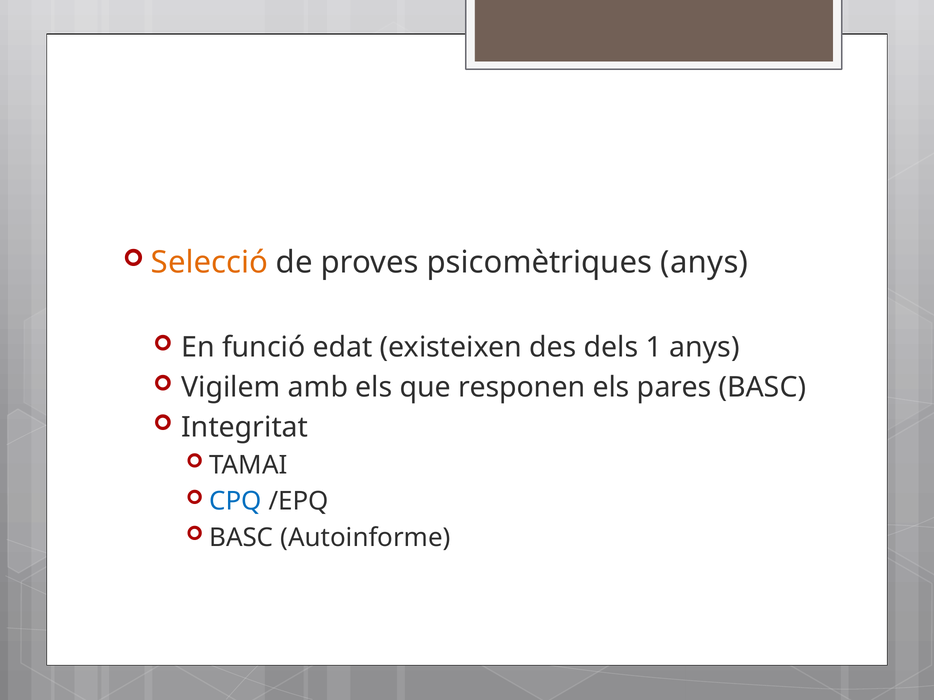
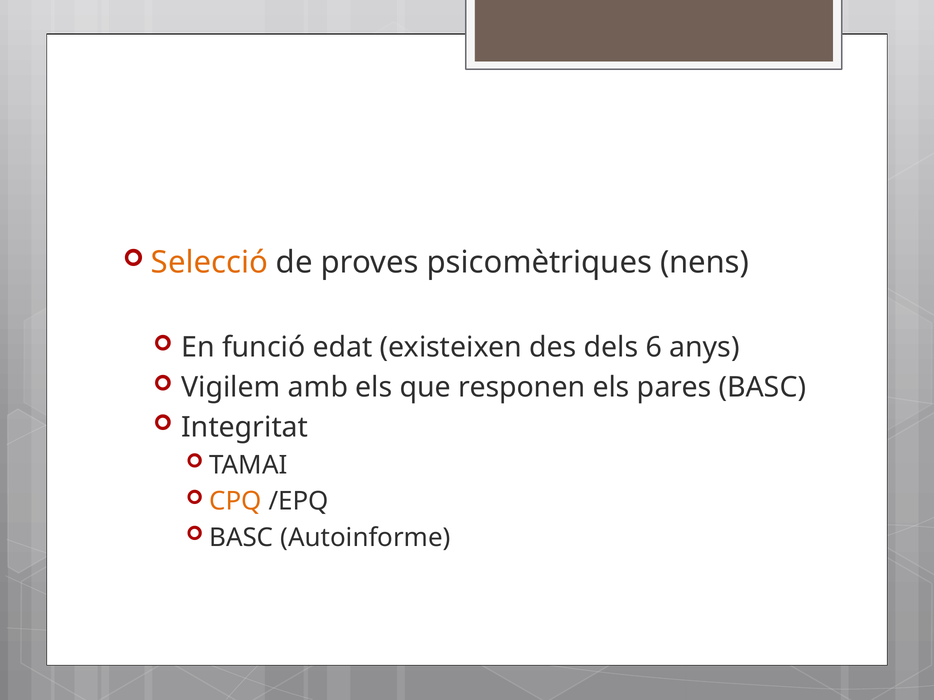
psicomètriques anys: anys -> nens (705, 263)
1: 1 -> 6 (654, 348)
CPQ colour: blue -> orange (236, 502)
